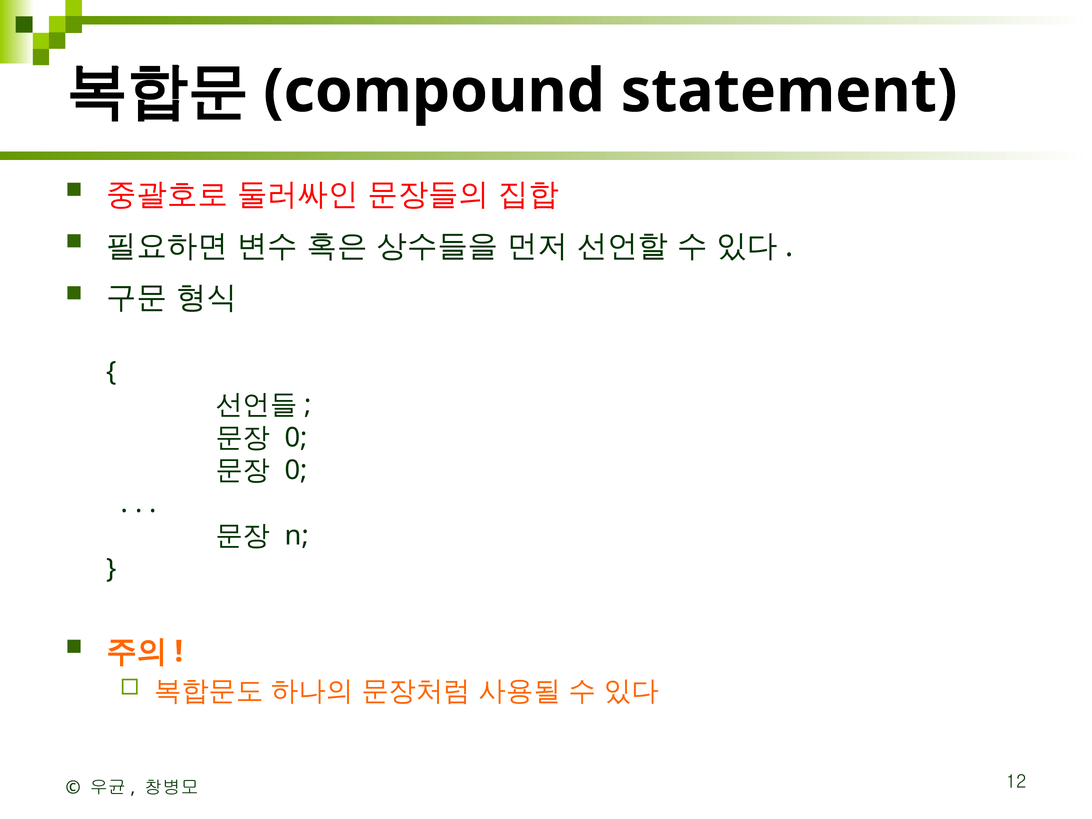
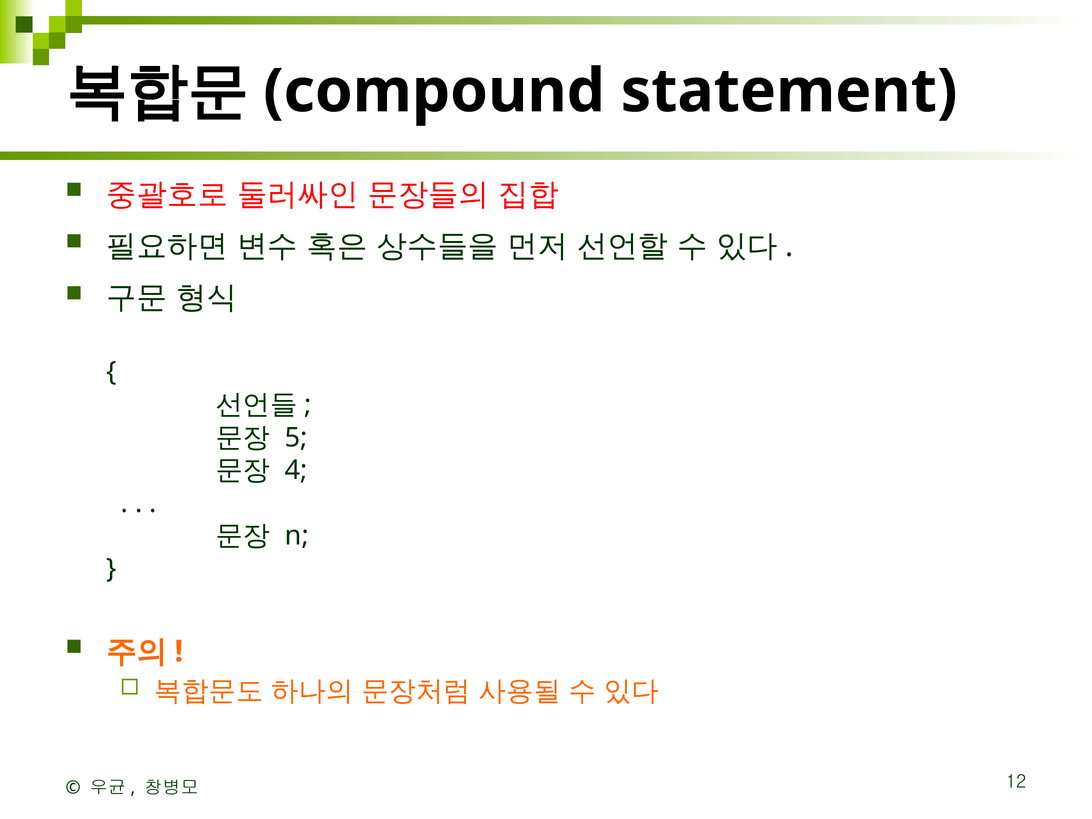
0: 0 -> 5 (296, 438)
0: 0 -> 4 (296, 470)
